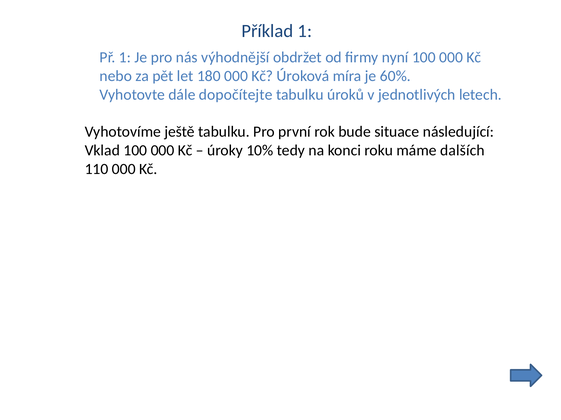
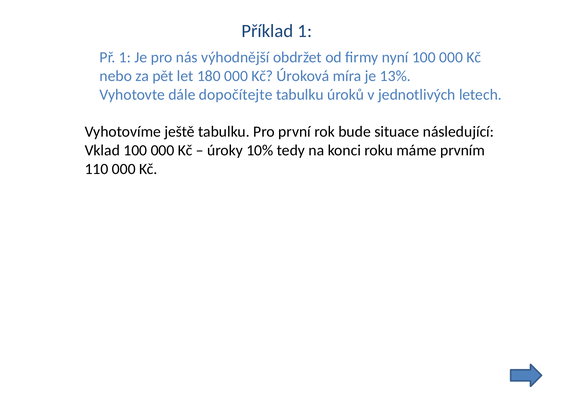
60%: 60% -> 13% (395, 76)
dalších: dalších -> prvním (463, 150)
